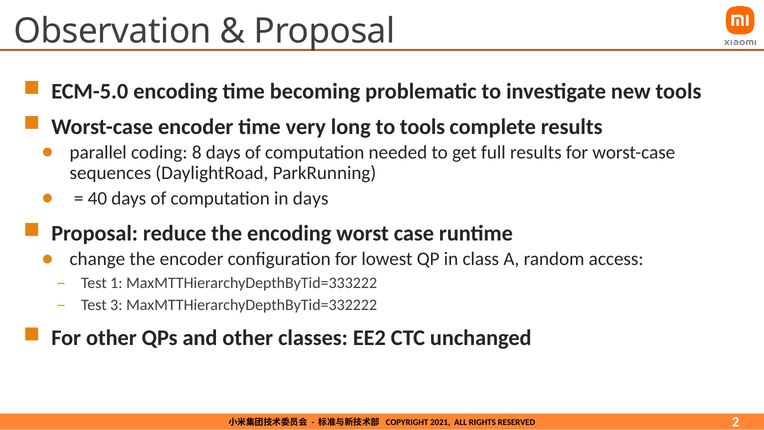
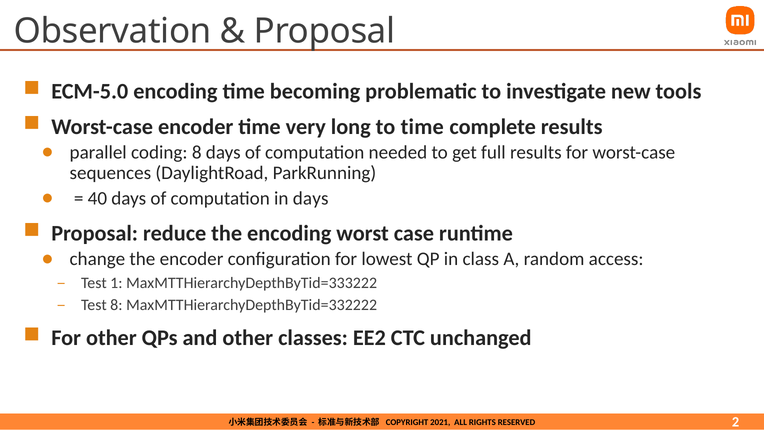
to tools: tools -> time (422, 127)
Test 3: 3 -> 8 (116, 305)
